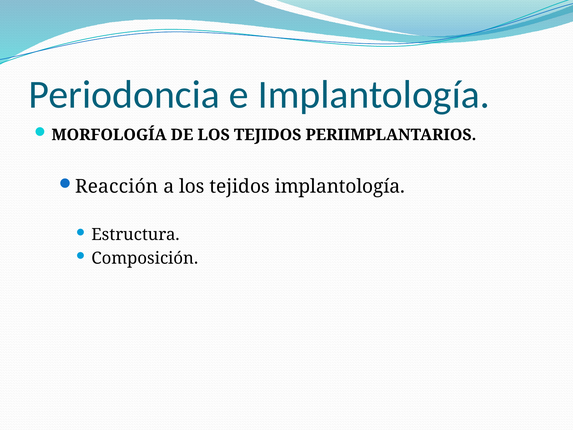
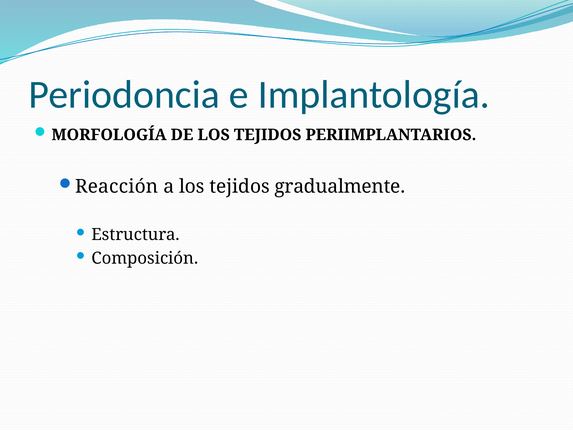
tejidos implantología: implantología -> gradualmente (340, 187)
